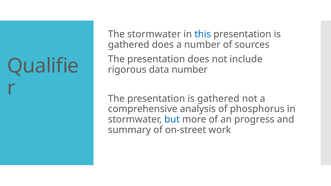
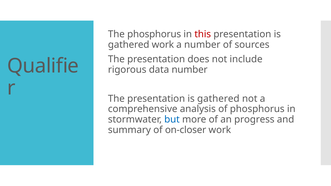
The stormwater: stormwater -> phosphorus (154, 34)
this colour: blue -> red (203, 34)
gathered does: does -> work (163, 45)
on-street: on-street -> on-closer (186, 130)
